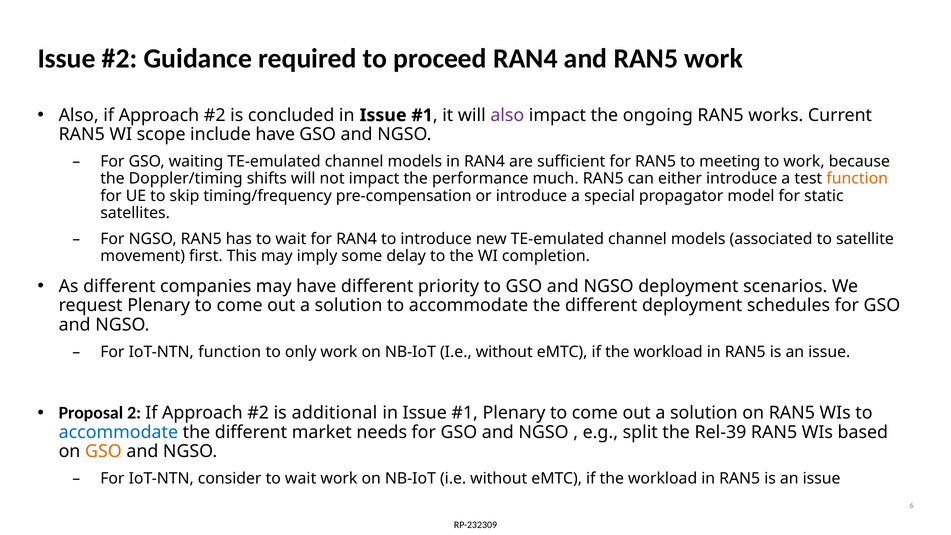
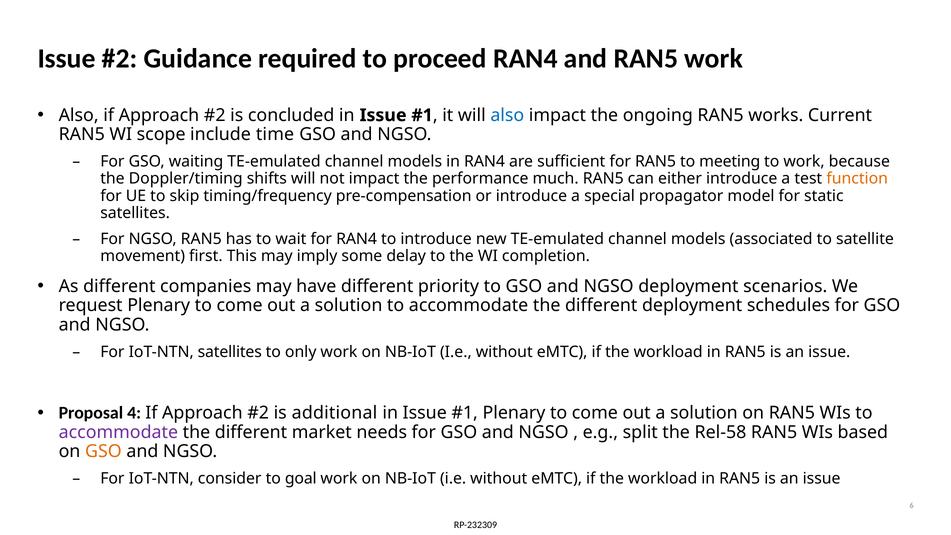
also colour: purple -> blue (507, 115)
include have: have -> time (275, 134)
IoT-NTN function: function -> satellites (230, 352)
2: 2 -> 4 (134, 413)
accommodate colour: blue -> purple (118, 432)
Rel-39: Rel-39 -> Rel-58 (720, 432)
consider to wait: wait -> goal (301, 478)
